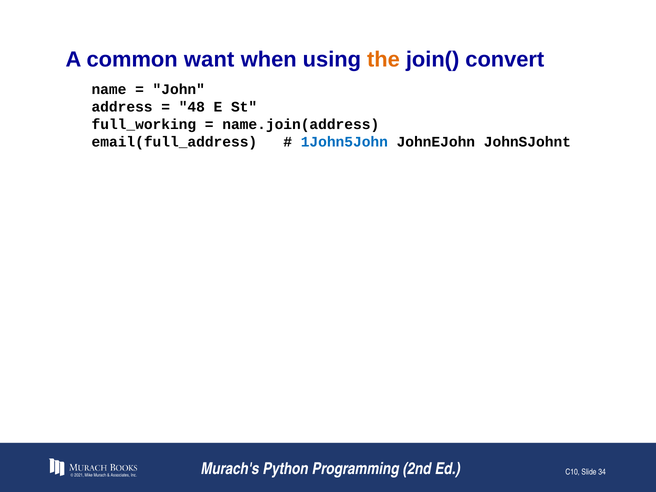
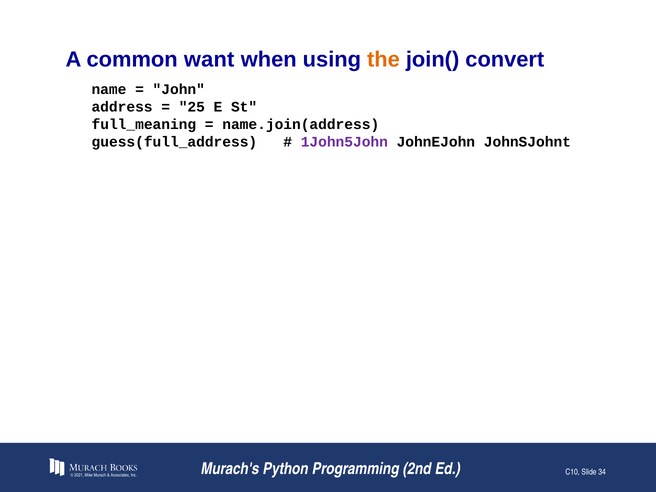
48: 48 -> 25 (192, 107)
full_working: full_working -> full_meaning (144, 125)
email(full_address: email(full_address -> guess(full_address (174, 142)
1John5John colour: blue -> purple (344, 142)
